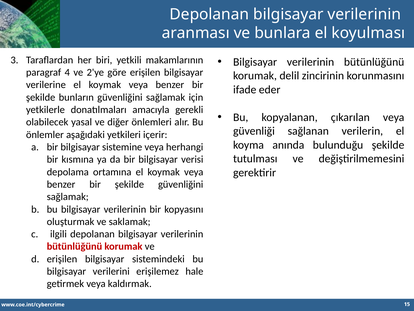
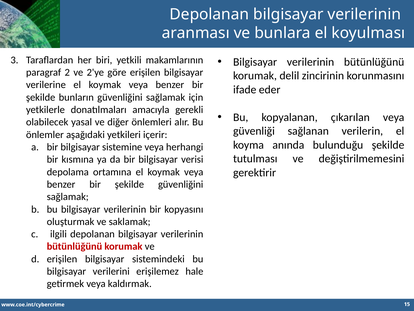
4: 4 -> 2 (67, 72)
